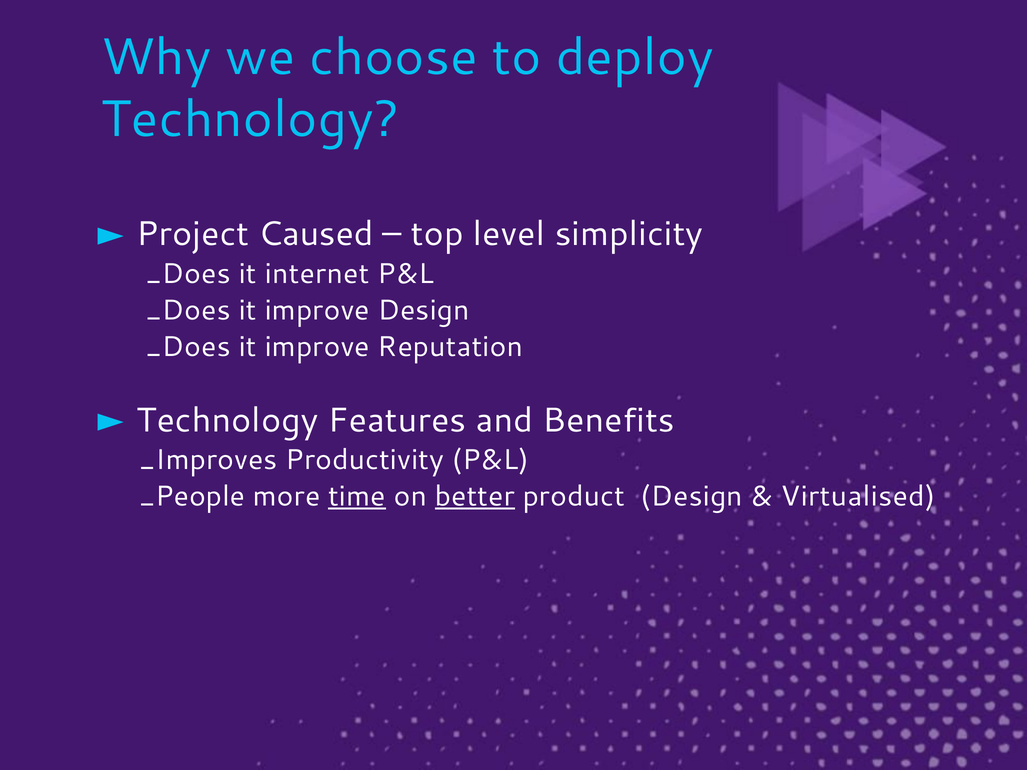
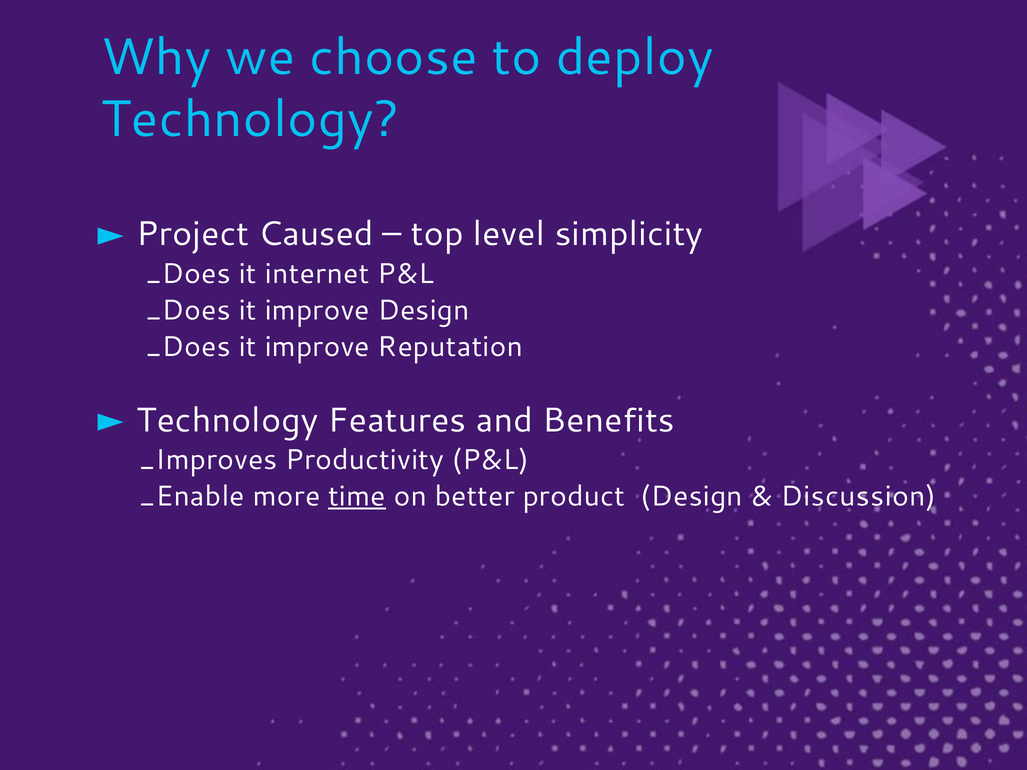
_People: _People -> _Enable (192, 496)
better underline: present -> none (475, 496)
Virtualised: Virtualised -> Discussion (858, 496)
